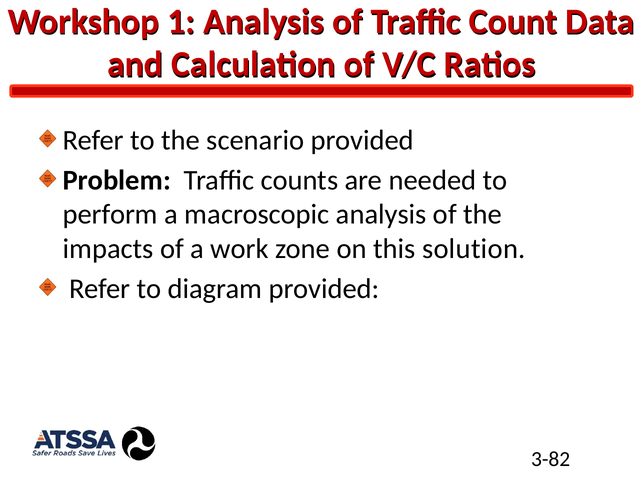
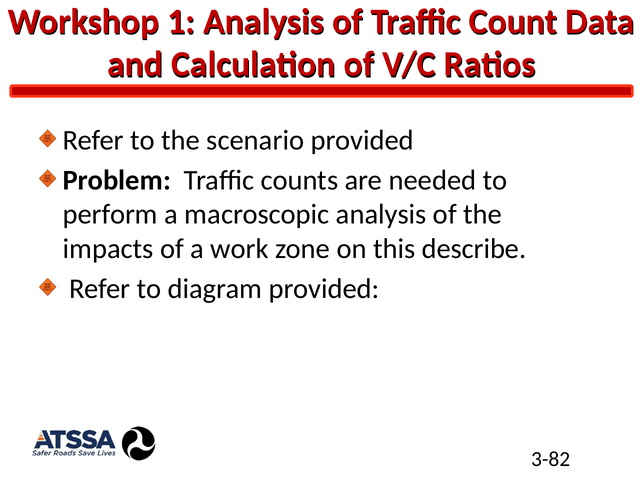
solution: solution -> describe (474, 249)
